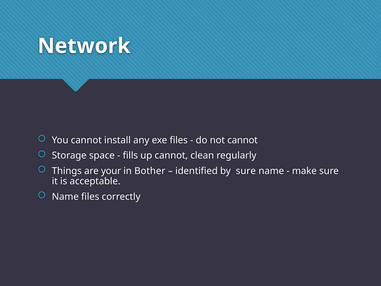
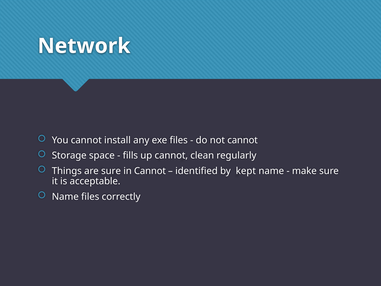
are your: your -> sure (111, 171)
in Bother: Bother -> Cannot (150, 171)
by sure: sure -> kept (246, 171)
